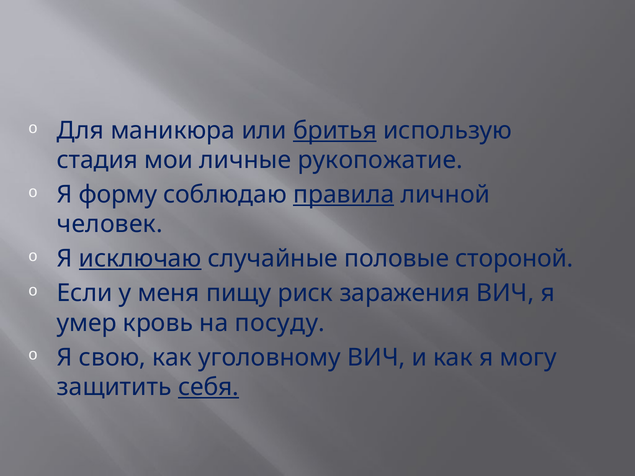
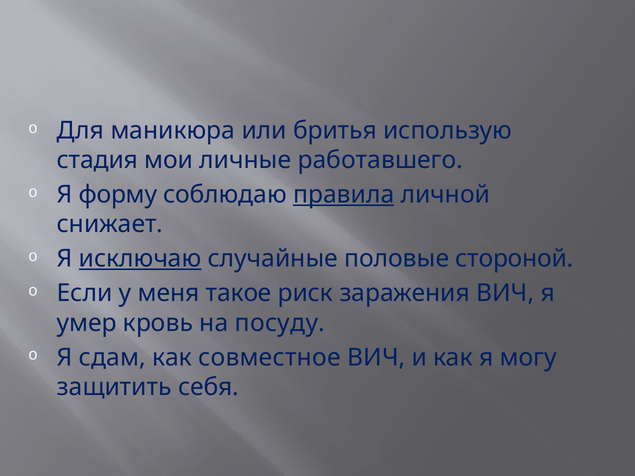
бритья underline: present -> none (335, 131)
рукопожатие: рукопожатие -> работавшего (380, 160)
человек: человек -> снижает (110, 224)
пищу: пищу -> такое (239, 293)
свою: свою -> сдам (112, 358)
уголовному: уголовному -> совместное (270, 358)
себя underline: present -> none (209, 387)
